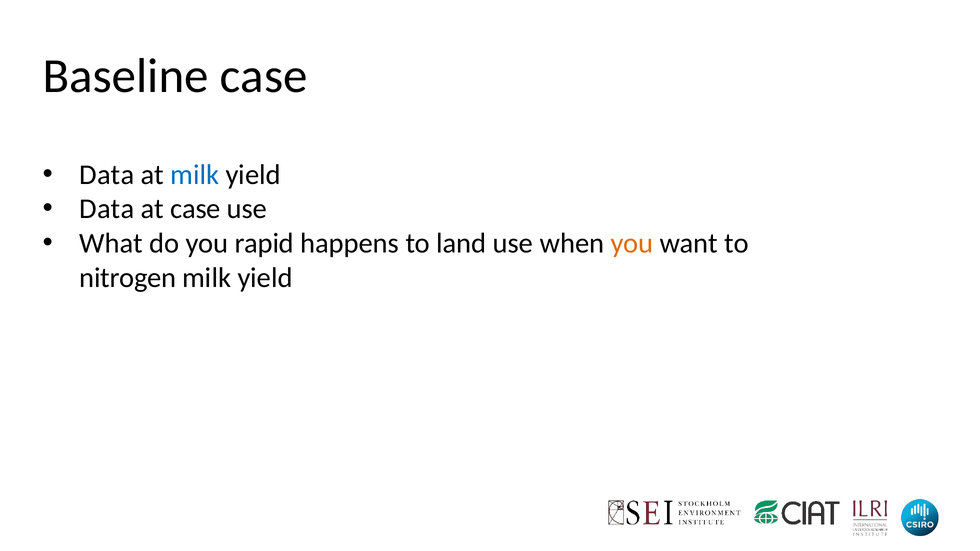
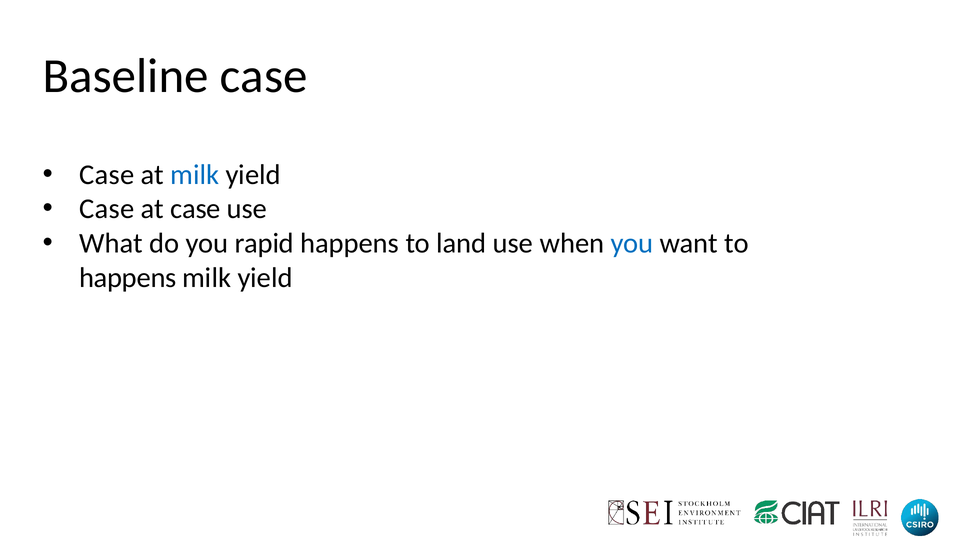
Data: Data -> Case (107, 175)
Data: Data -> Case (107, 209)
you colour: orange -> blue (632, 243)
nitrogen: nitrogen -> happens (128, 278)
